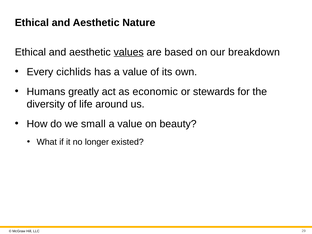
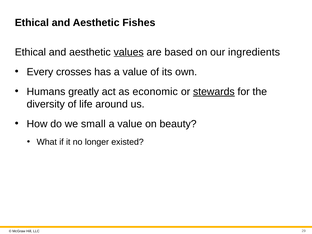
Nature: Nature -> Fishes (139, 23)
breakdown: breakdown -> ingredients (254, 52)
cichlids: cichlids -> crosses (74, 72)
stewards underline: none -> present (214, 92)
